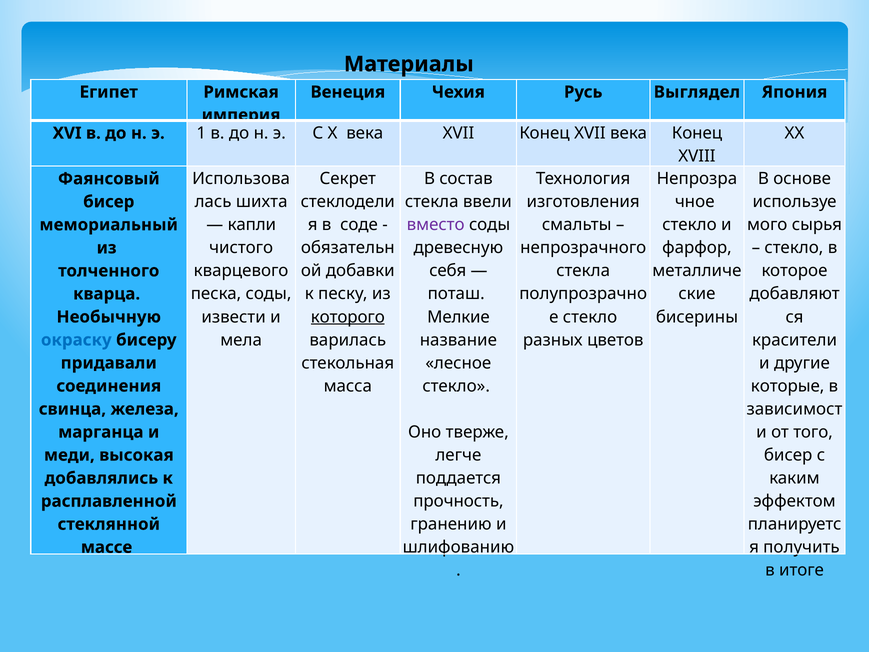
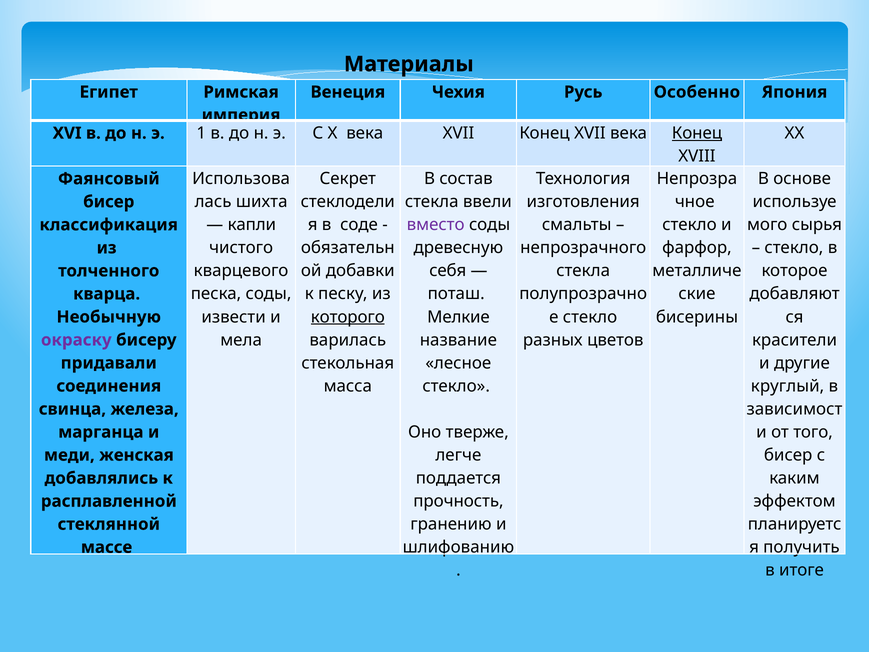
Выглядел: Выглядел -> Особенно (697, 92)
Конец underline: none -> present (697, 133)
мемориальный: мемориальный -> классификация (109, 225)
окраску colour: blue -> purple (76, 340)
которые: которые -> круглый (788, 386)
высокая: высокая -> женская (136, 455)
